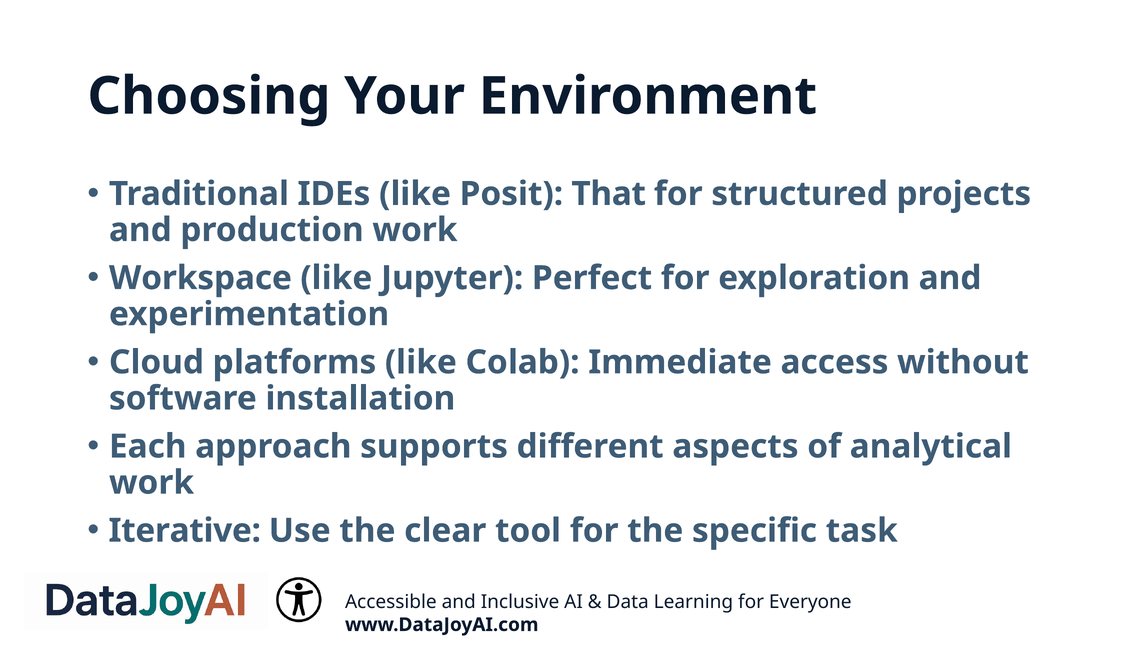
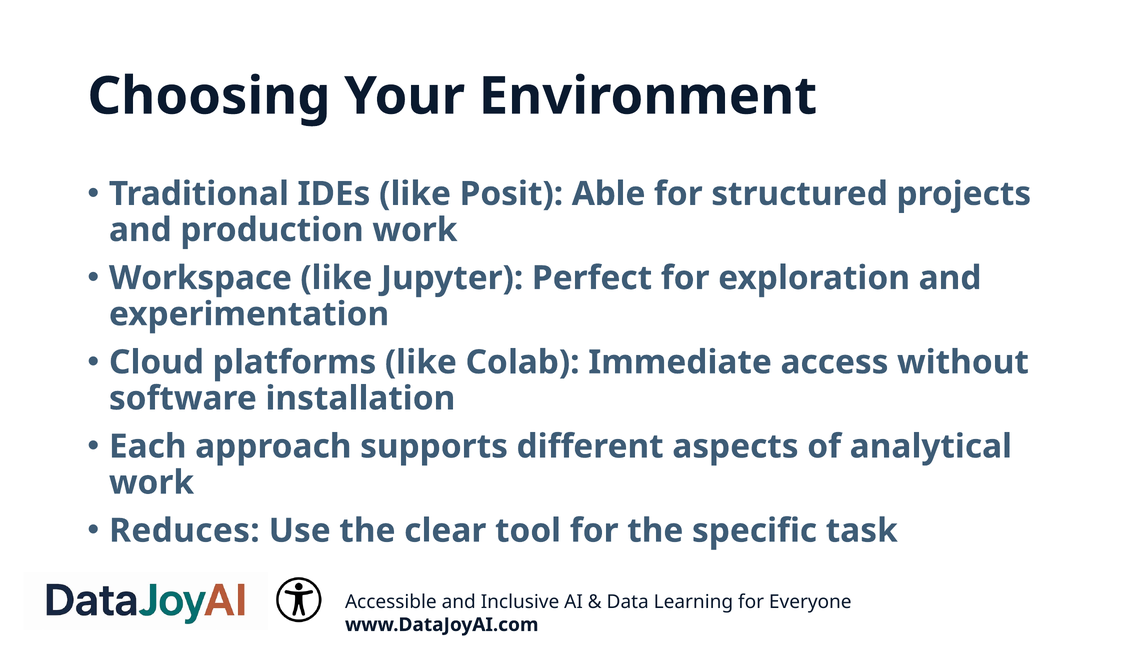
That: That -> Able (609, 194)
Iterative: Iterative -> Reduces (184, 531)
